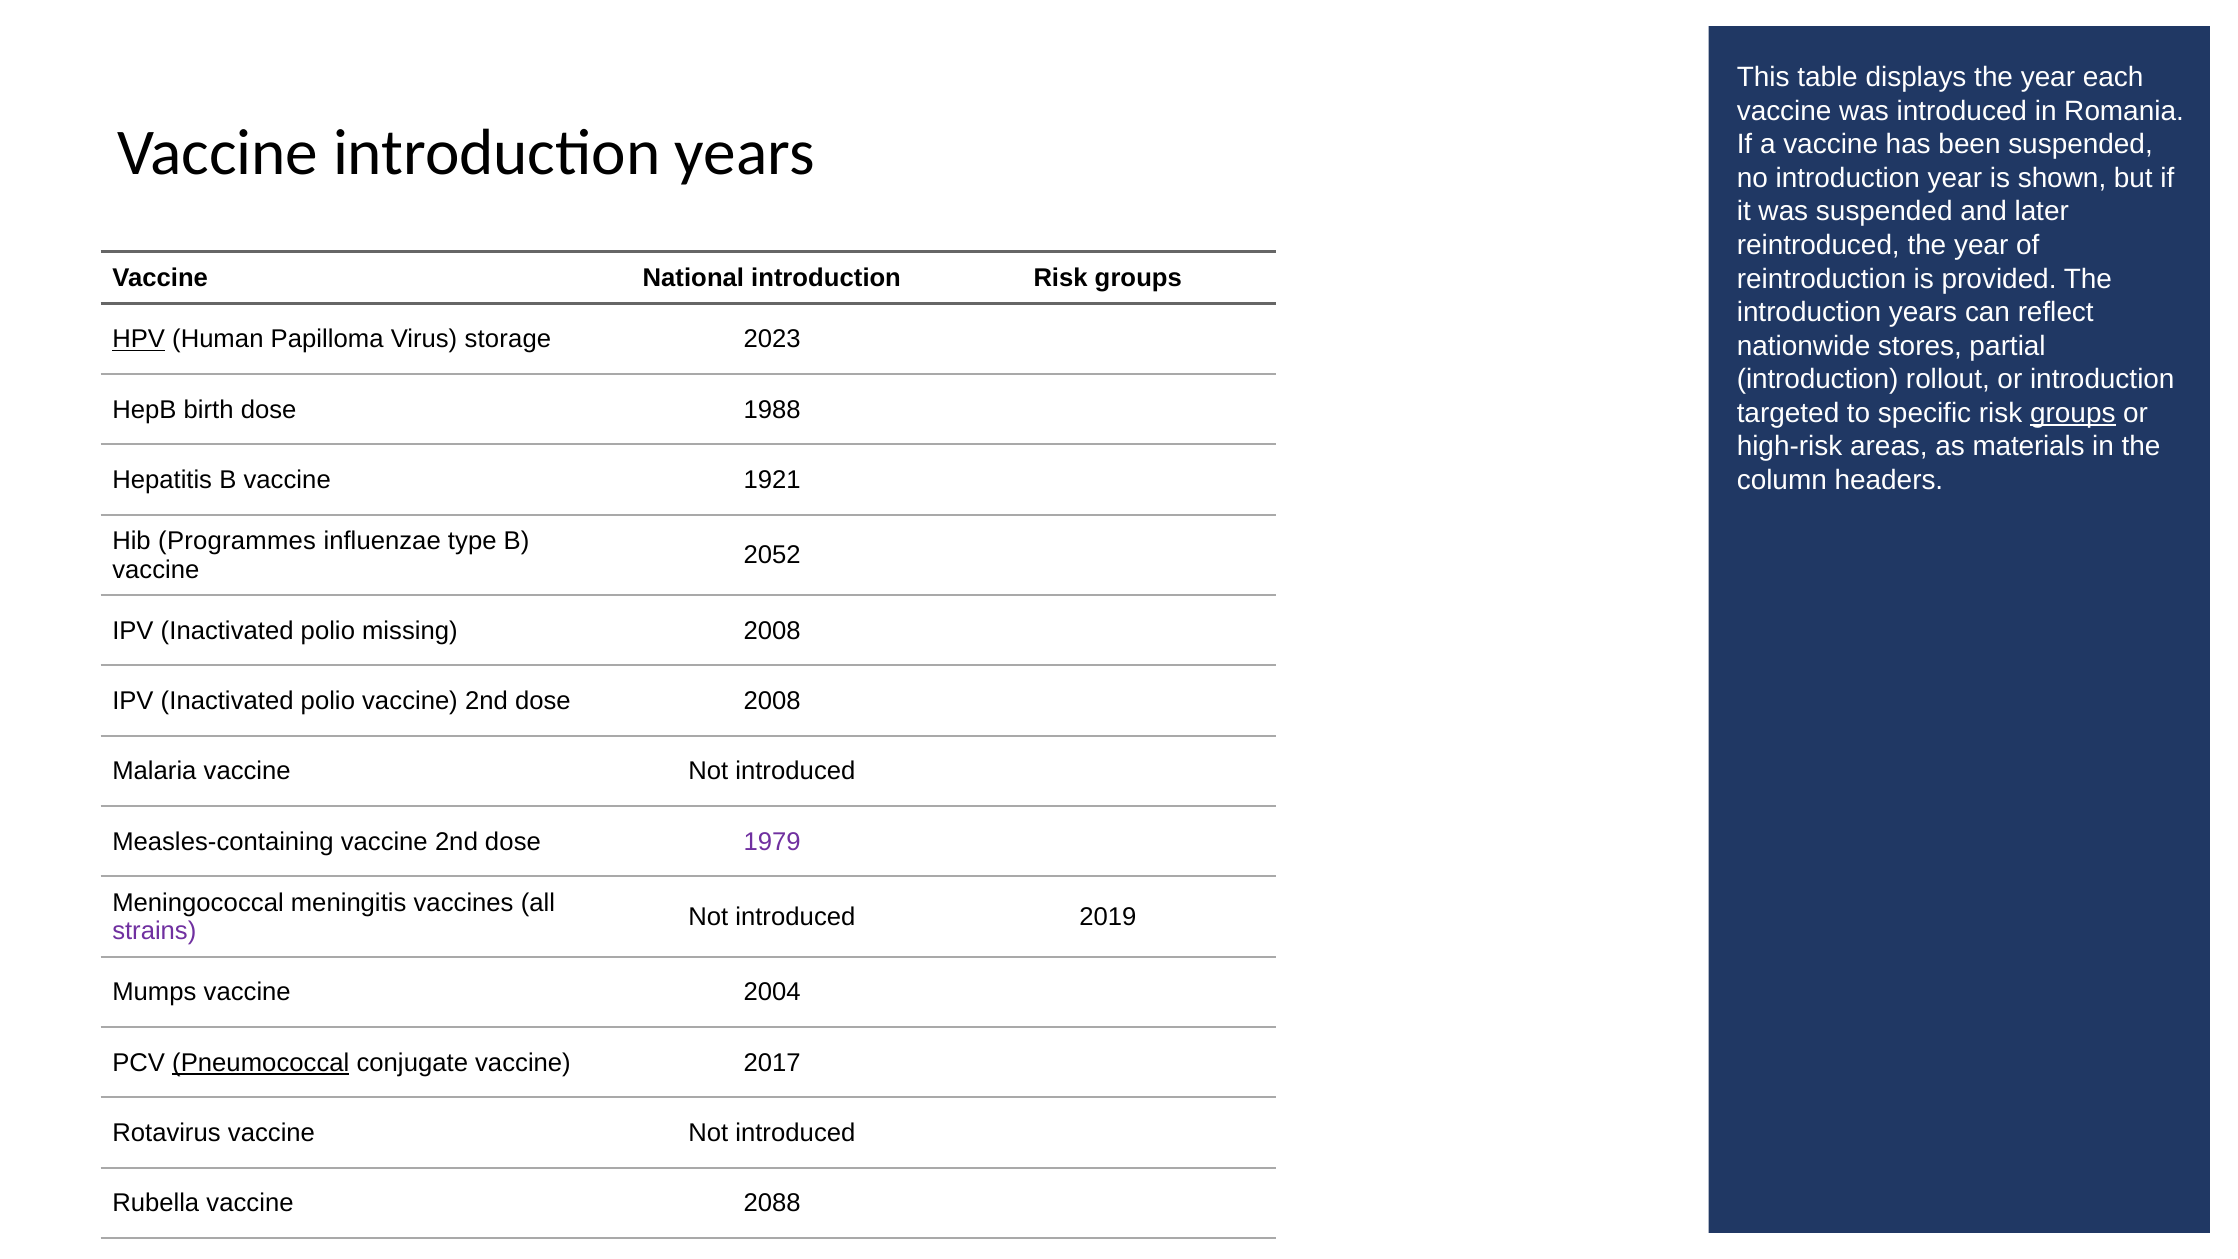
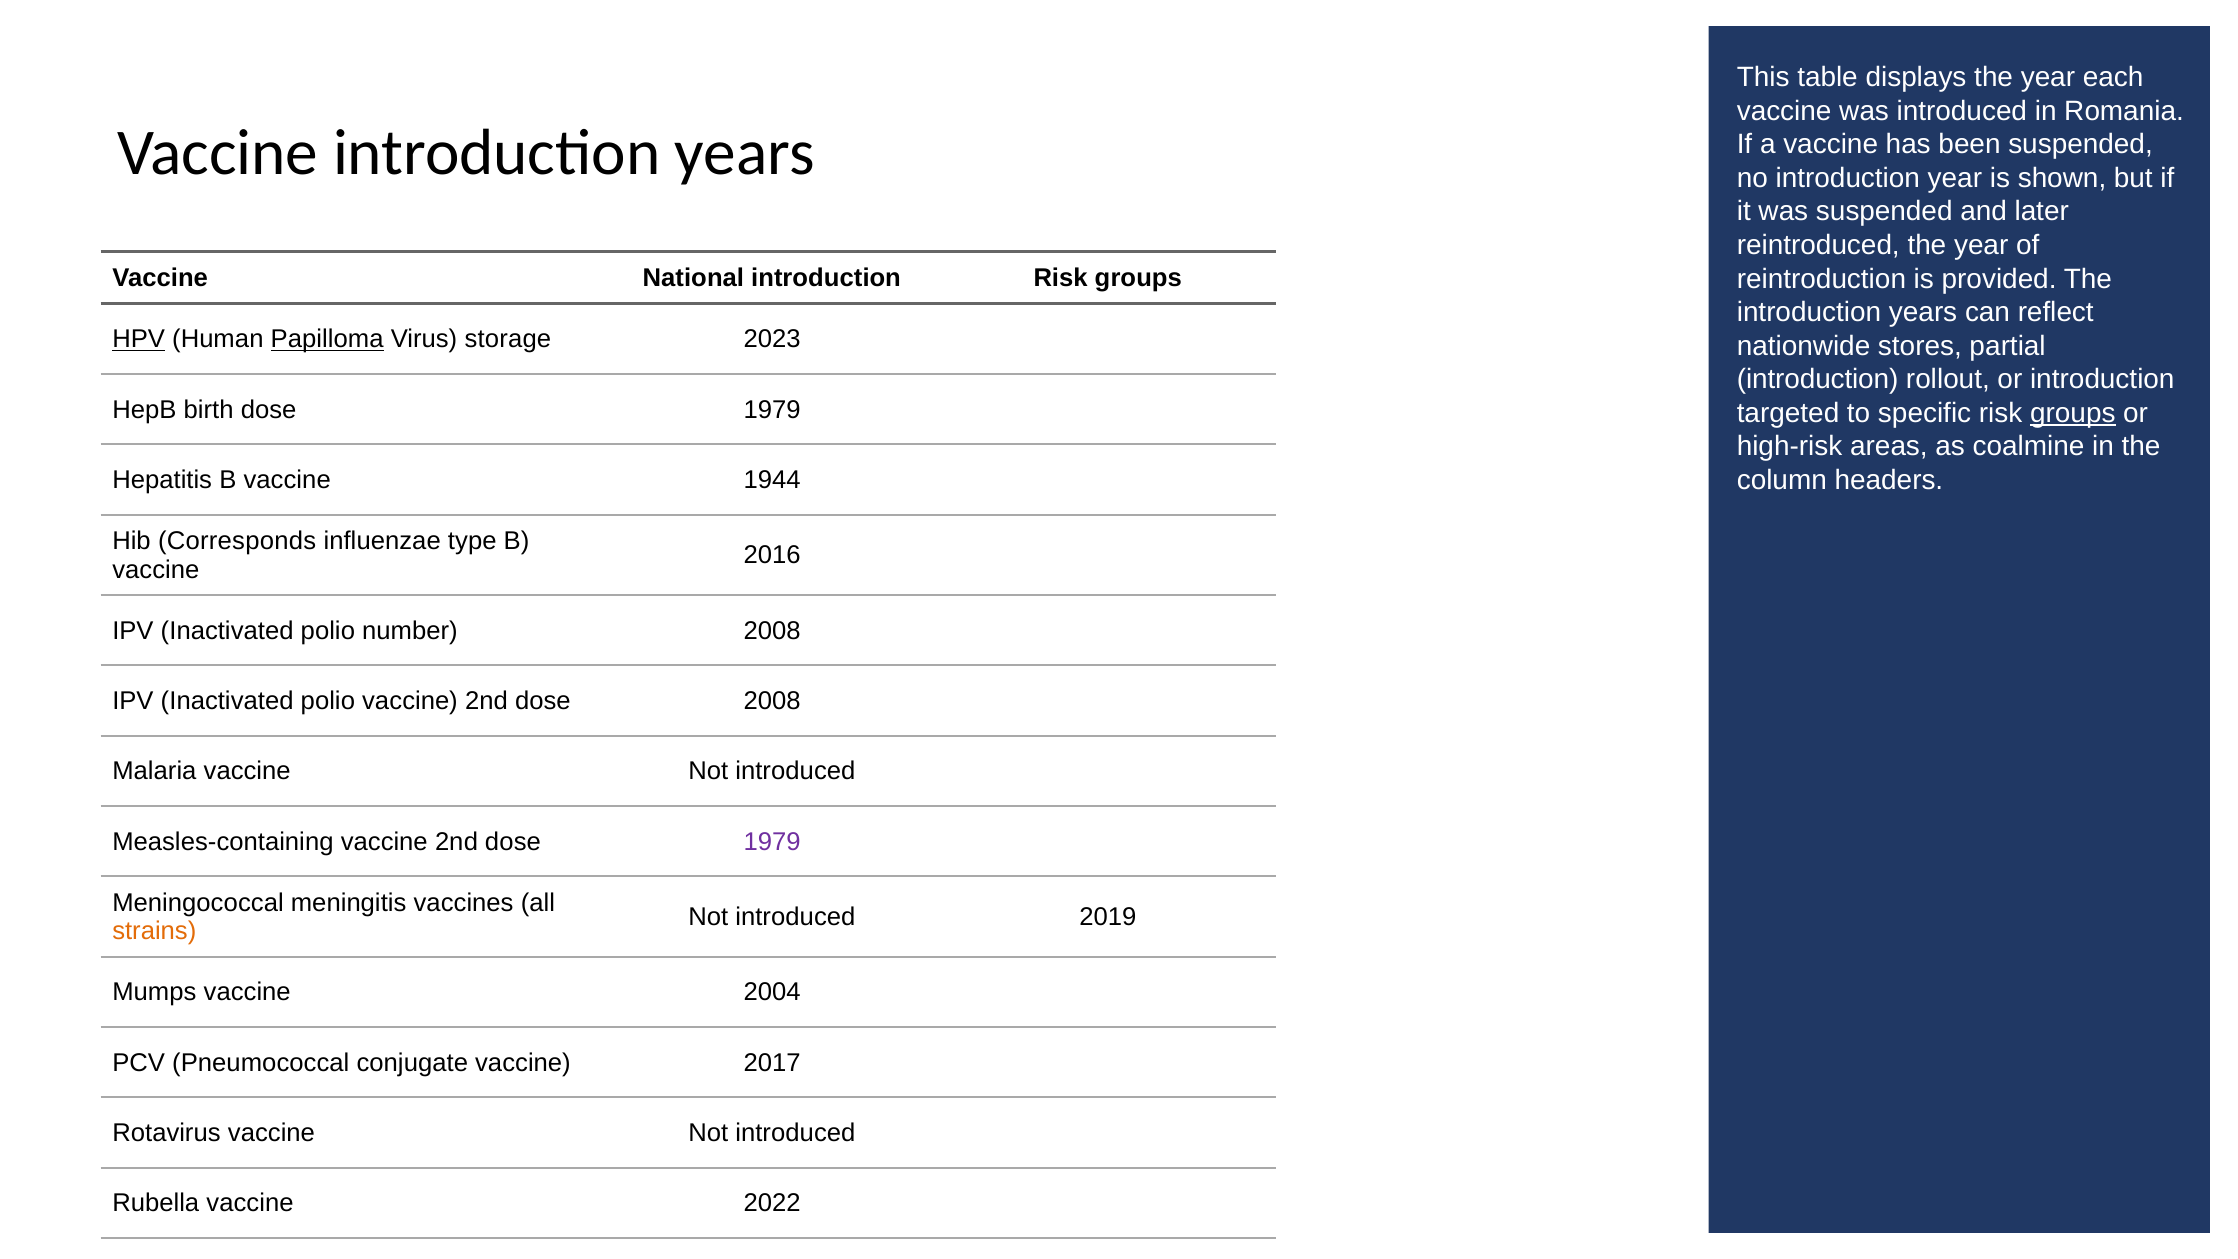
Papilloma underline: none -> present (327, 339)
birth dose 1988: 1988 -> 1979 (772, 410)
materials: materials -> coalmine (2029, 447)
1921: 1921 -> 1944 (772, 480)
Programmes: Programmes -> Corresponds (237, 541)
2052: 2052 -> 2016 (772, 555)
missing: missing -> number (410, 631)
strains colour: purple -> orange (154, 931)
Pneumococcal underline: present -> none (261, 1063)
2088: 2088 -> 2022 (772, 1203)
